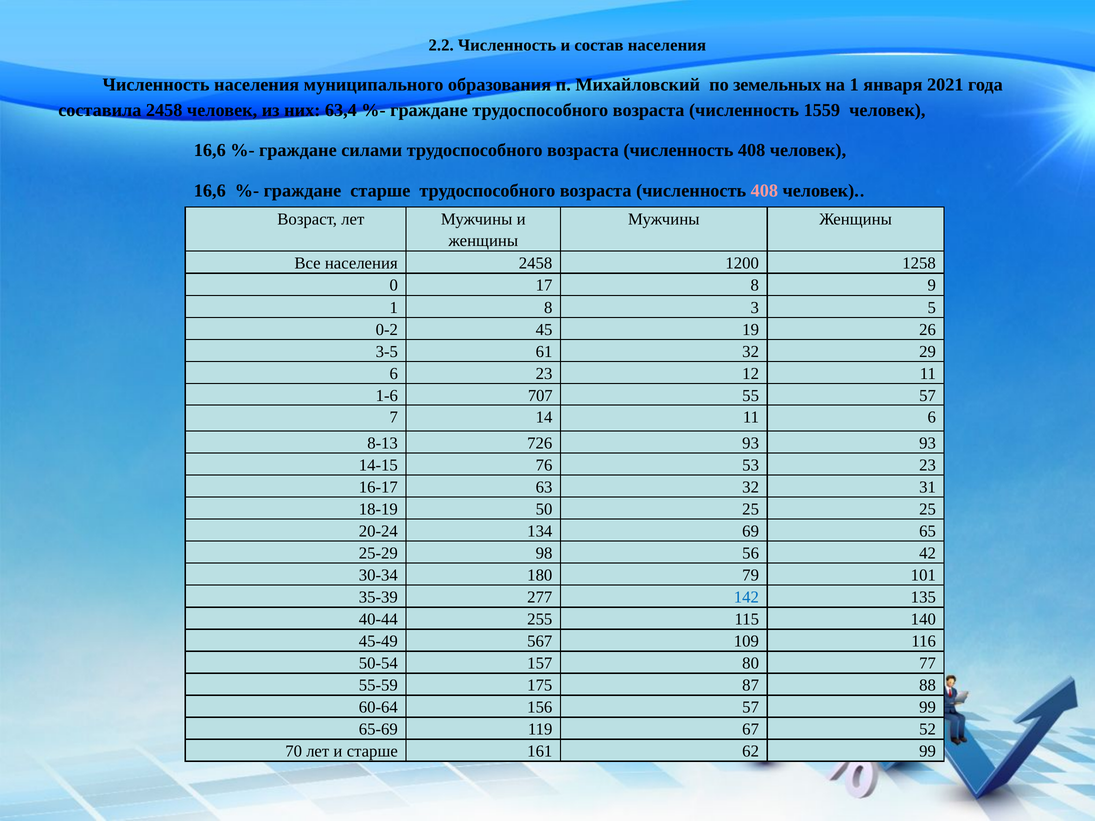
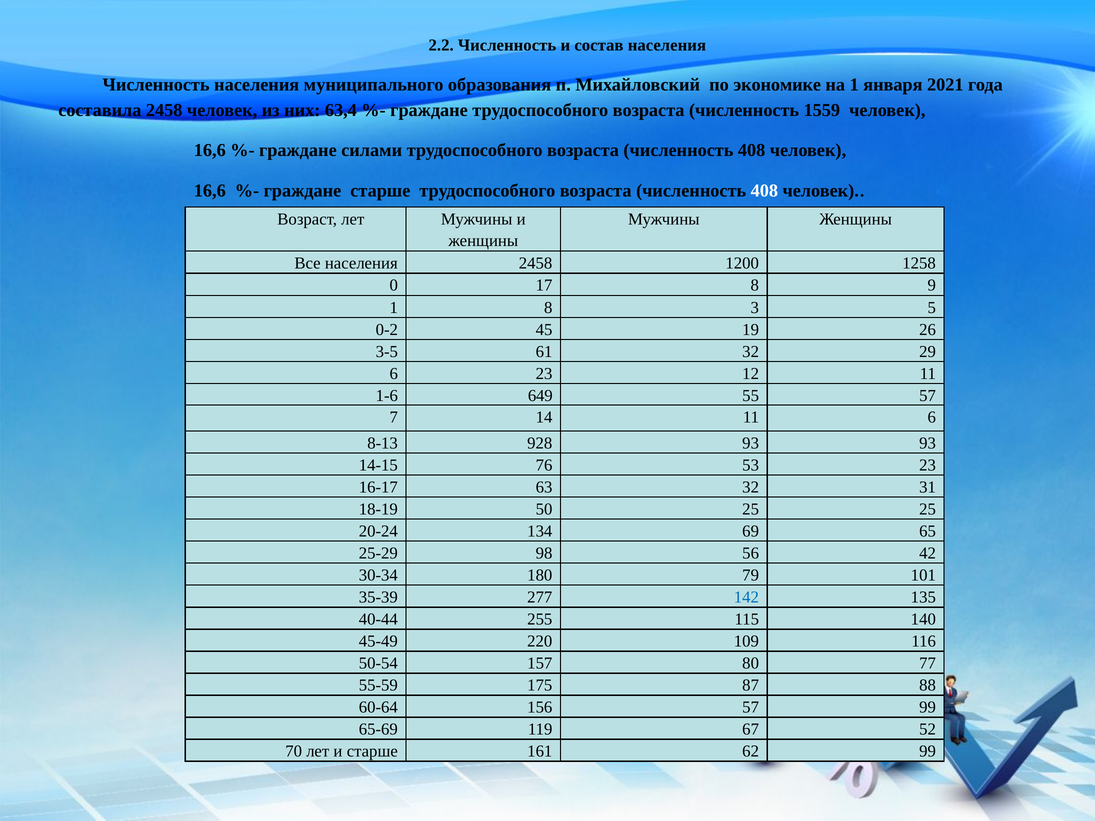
земельных: земельных -> экономике (777, 85)
408 colour: pink -> white (764, 191)
707: 707 -> 649 (540, 396)
726: 726 -> 928 (540, 443)
567: 567 -> 220 (540, 642)
